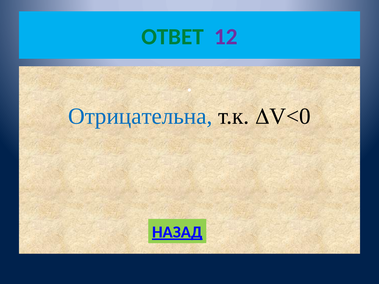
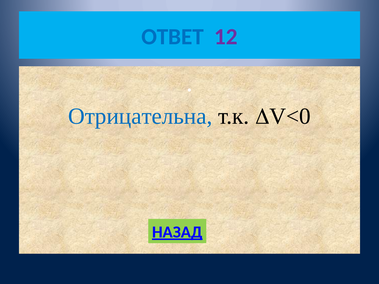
ОТВЕТ colour: green -> blue (173, 37)
